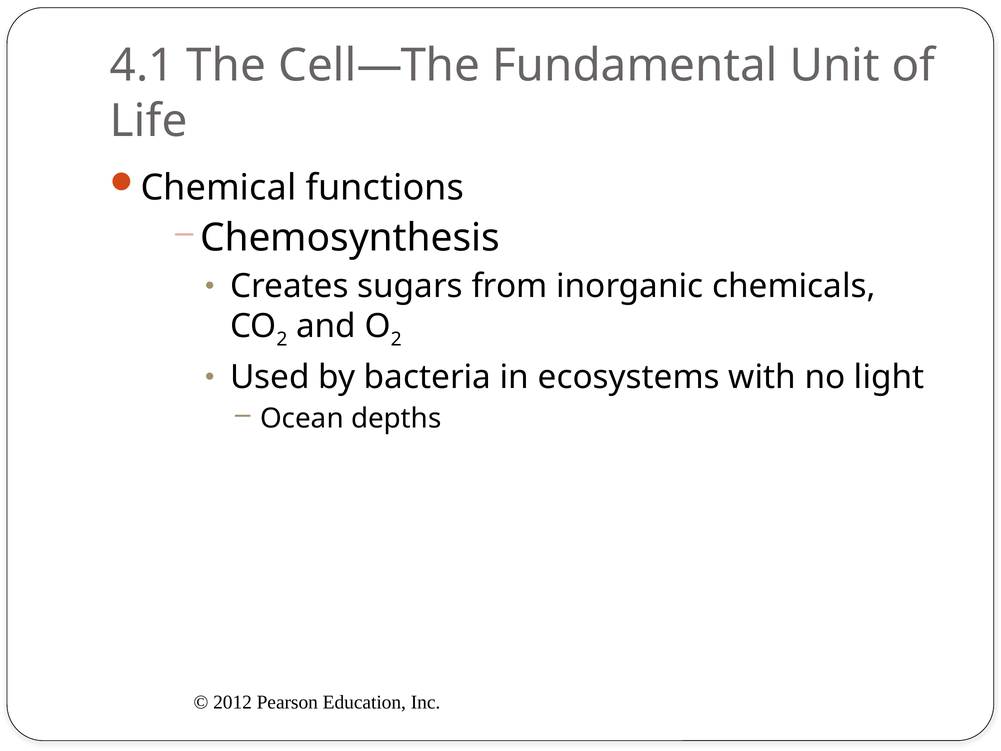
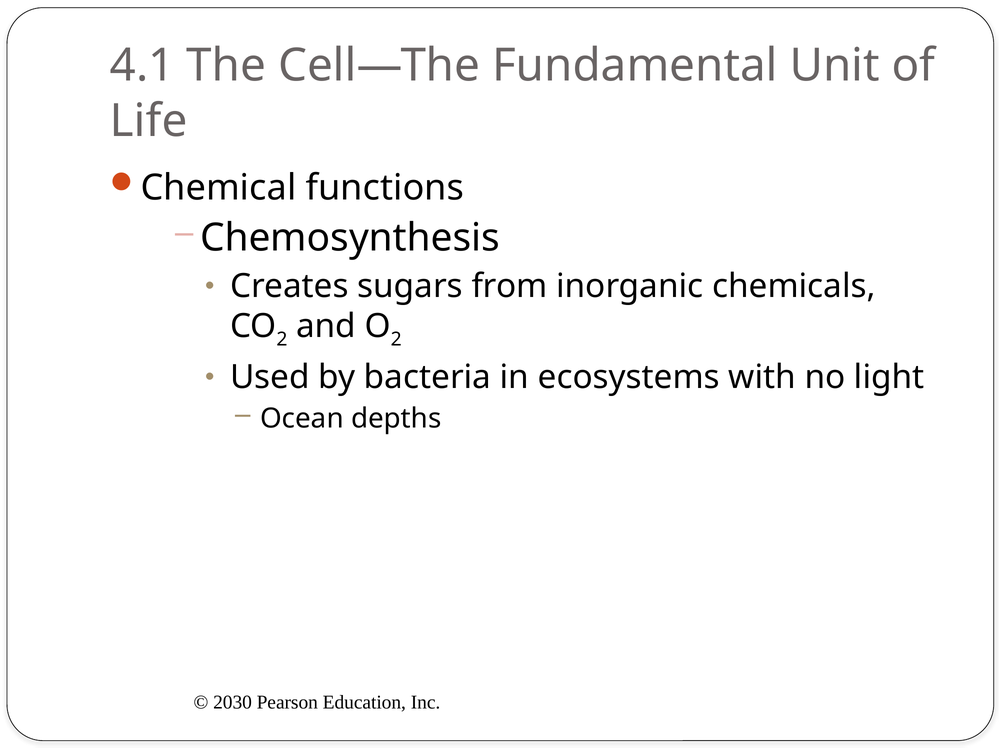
2012: 2012 -> 2030 (233, 702)
